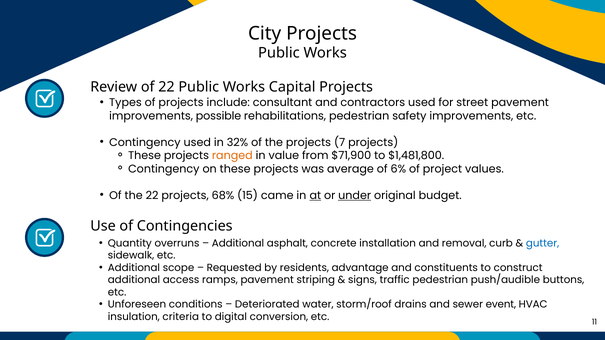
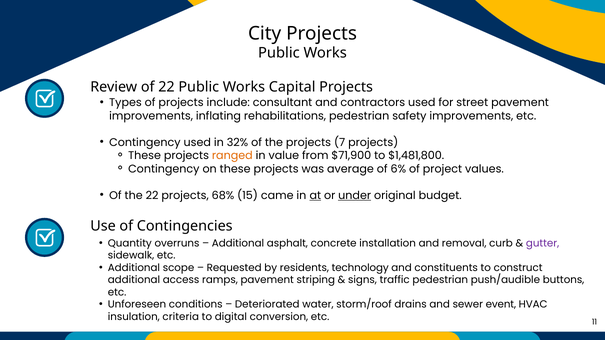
possible: possible -> inflating (218, 116)
gutter colour: blue -> purple (543, 243)
advantage: advantage -> technology (360, 268)
